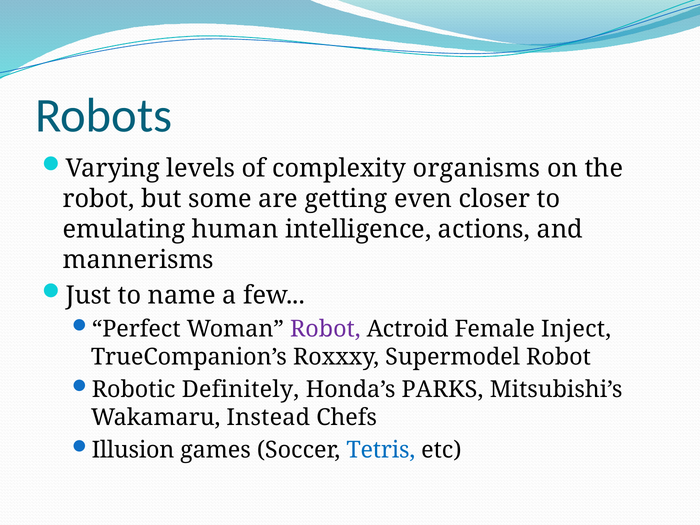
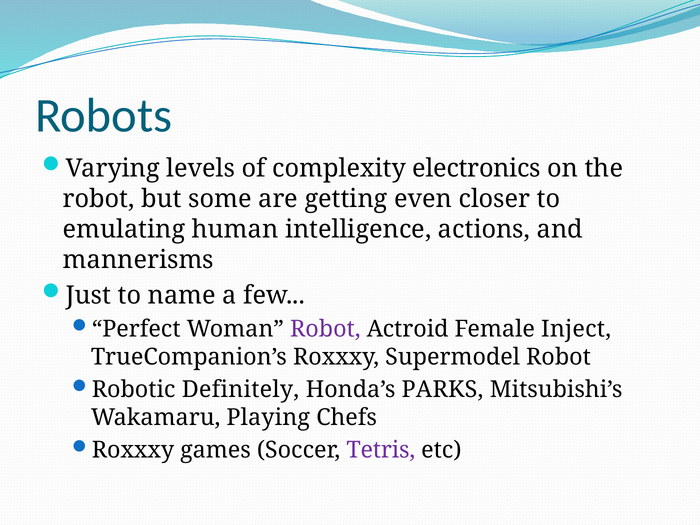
organisms: organisms -> electronics (477, 169)
Instead: Instead -> Playing (268, 418)
Illusion: Illusion -> Roxxxy (133, 450)
Tetris colour: blue -> purple (381, 450)
